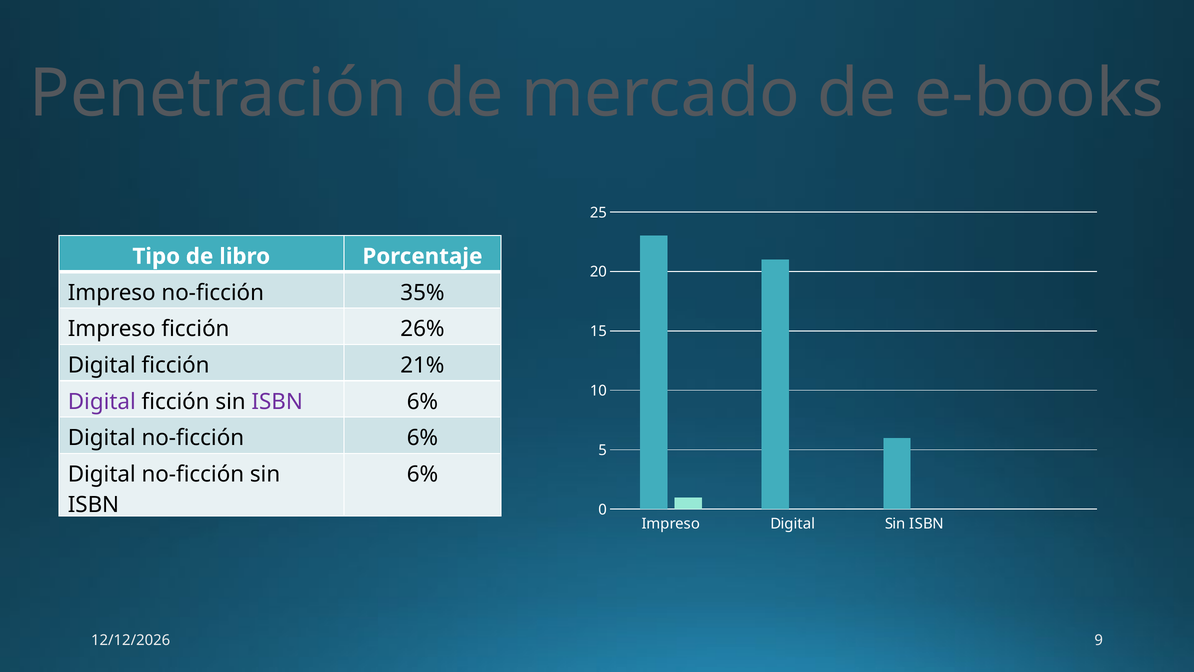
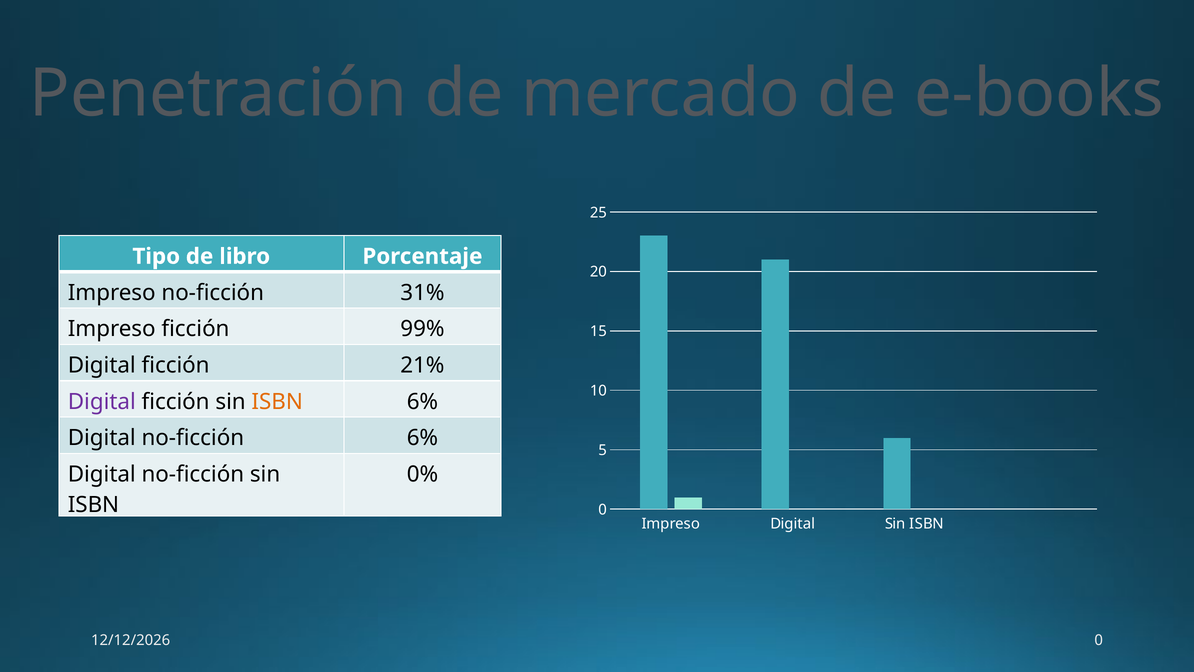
35%: 35% -> 31% (422, 293)
26%: 26% -> 99% (422, 329)
ISBN colour: purple -> orange (277, 402)
6%: 6% -> 0% (422, 474)
9: 9 -> 0 (1099, 640)
